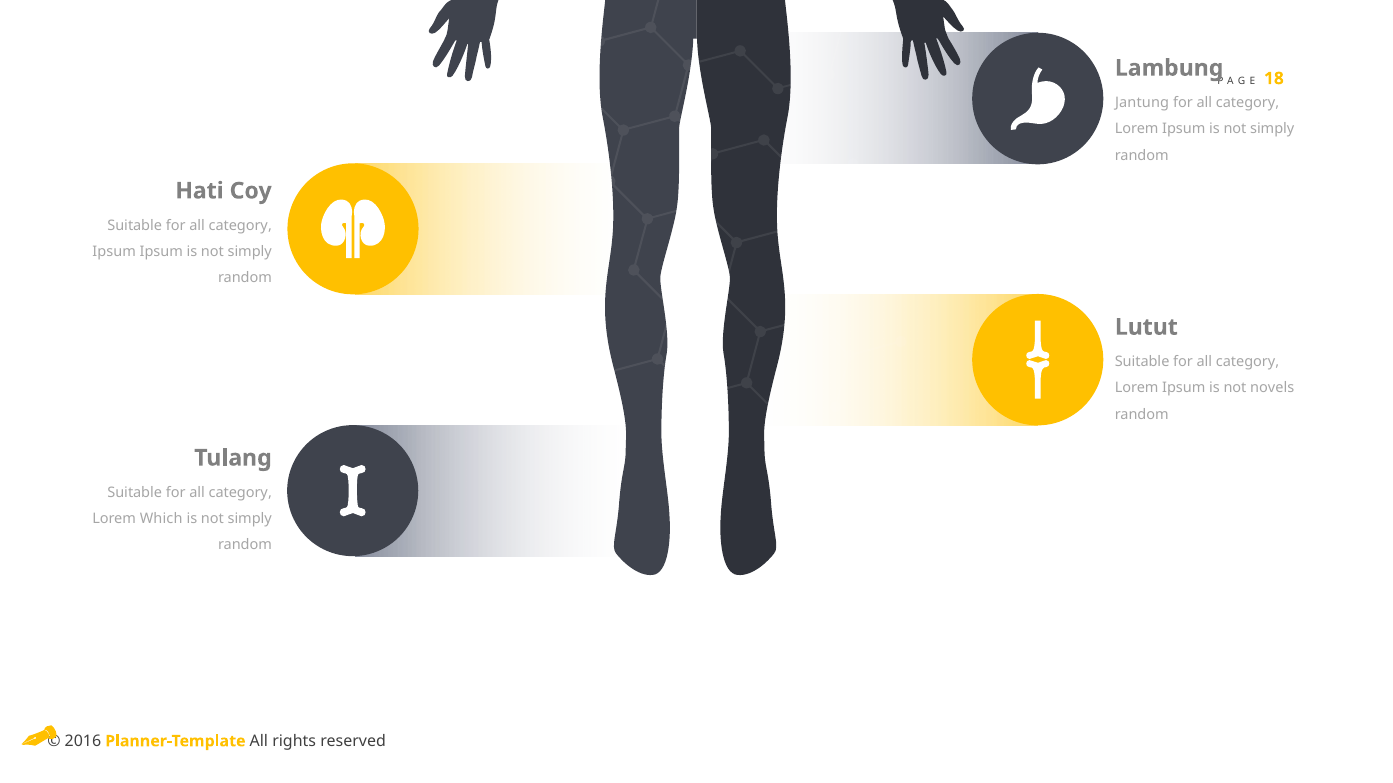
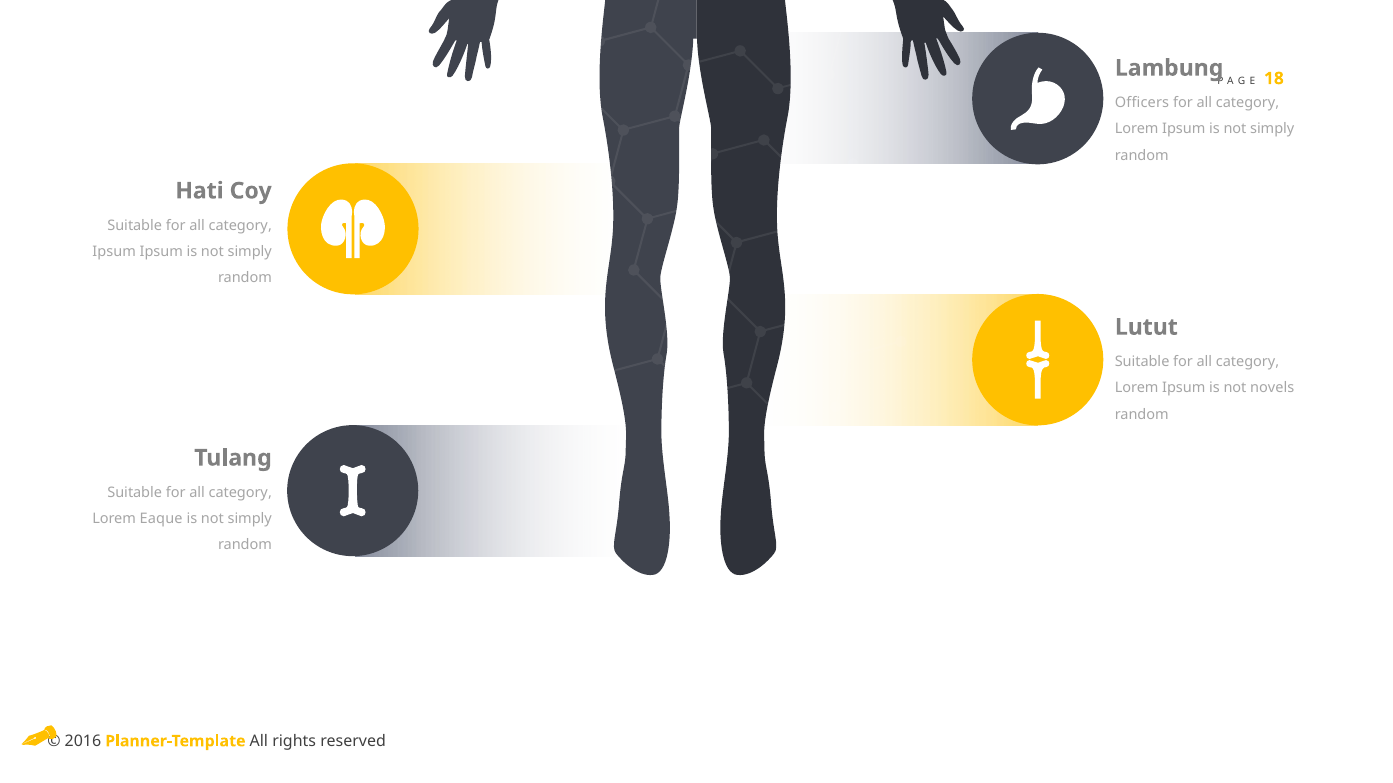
Jantung: Jantung -> Officers (1142, 103)
Which: Which -> Eaque (161, 519)
